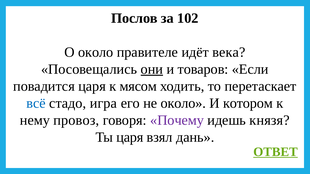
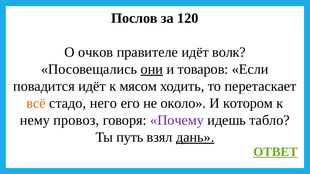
102: 102 -> 120 (188, 18)
О около: около -> очков (96, 52)
века: века -> волк (229, 52)
повадится царя: царя -> идёт (92, 86)
всё colour: blue -> orange (36, 103)
игра: игра -> него (103, 103)
князя: князя -> табло (270, 120)
Ты царя: царя -> путь (130, 137)
дань underline: none -> present (195, 137)
